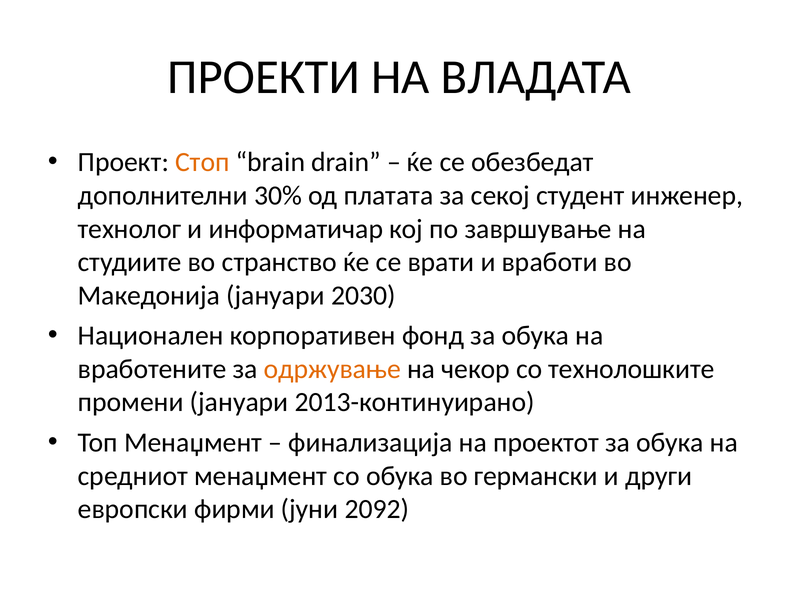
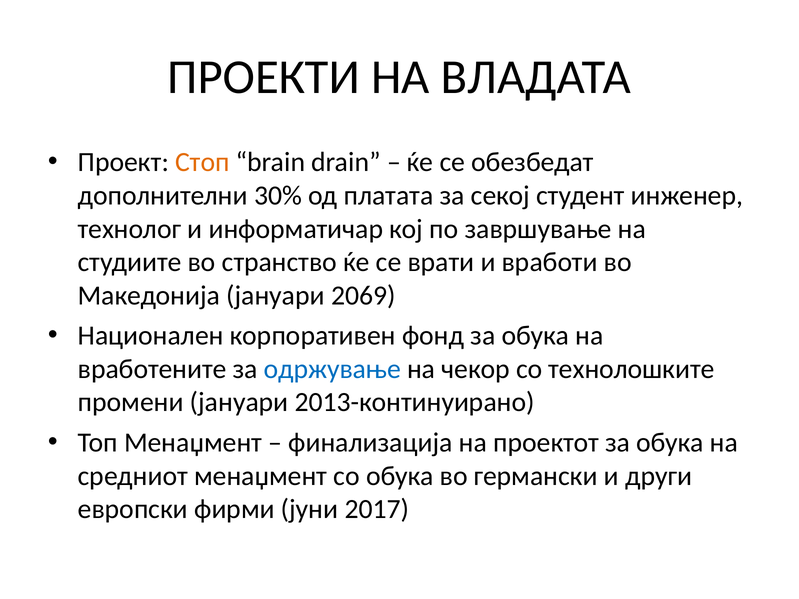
2030: 2030 -> 2069 (363, 296)
одржување colour: orange -> blue (332, 369)
2092: 2092 -> 2017 (377, 509)
